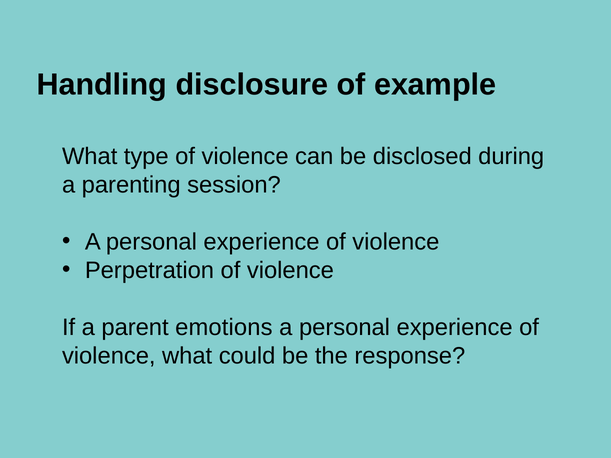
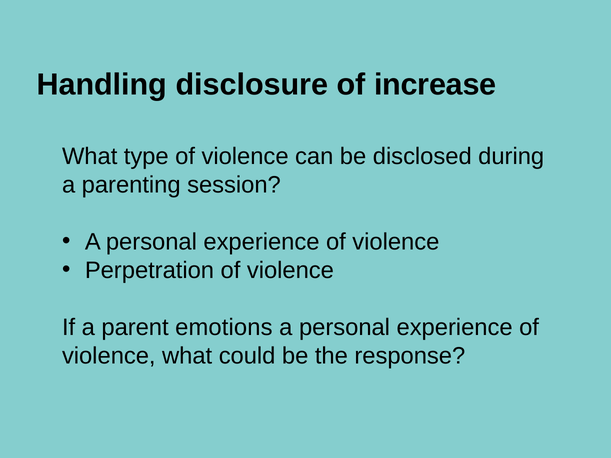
example: example -> increase (435, 85)
